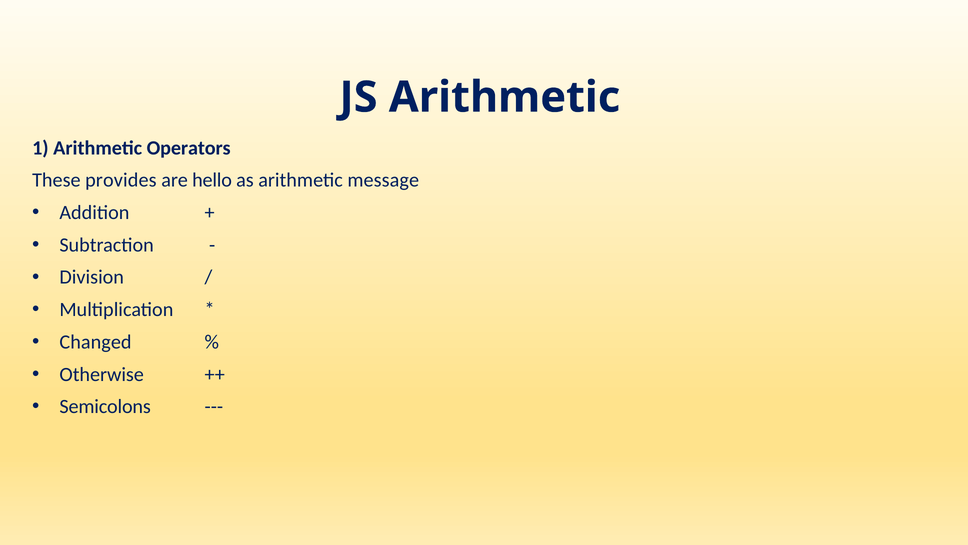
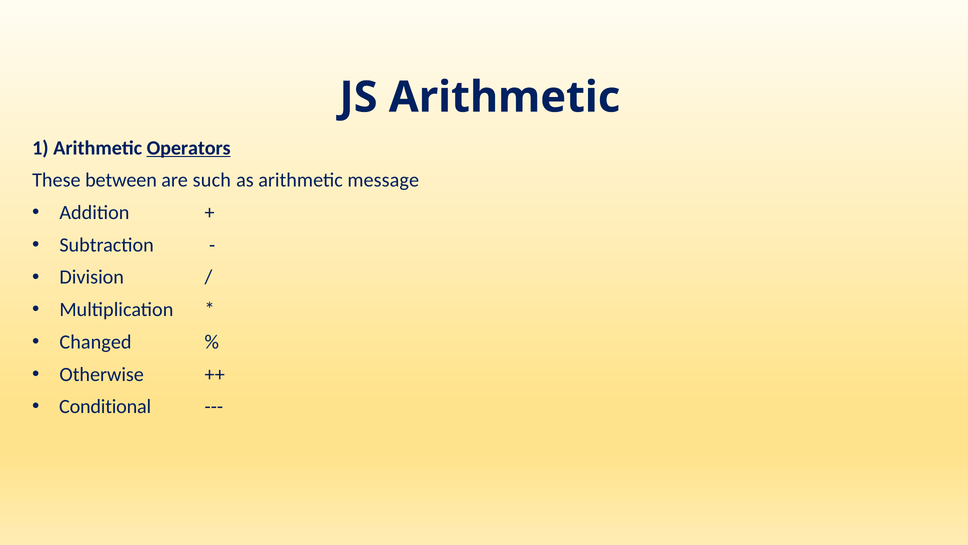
Operators underline: none -> present (189, 148)
provides: provides -> between (121, 180)
hello: hello -> such (212, 180)
Semicolons: Semicolons -> Conditional (105, 406)
